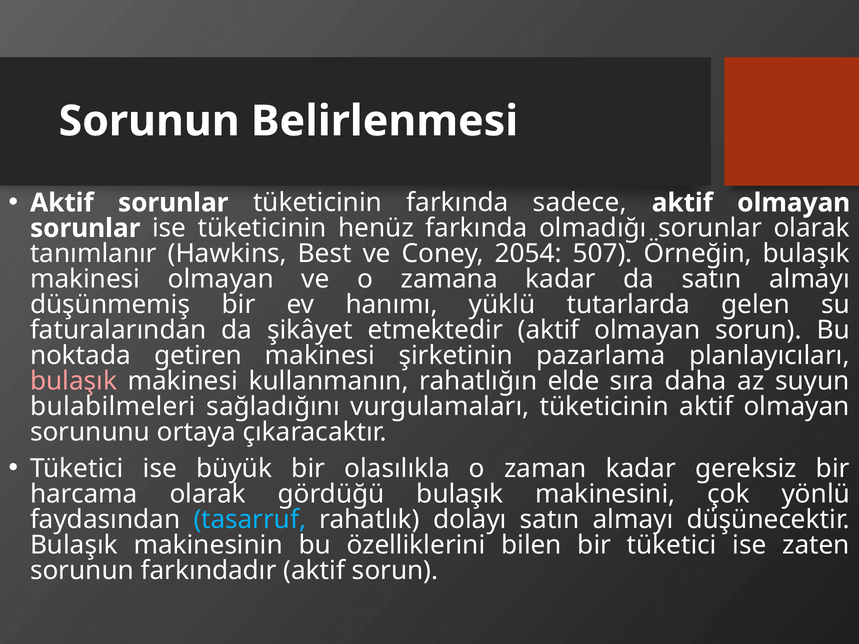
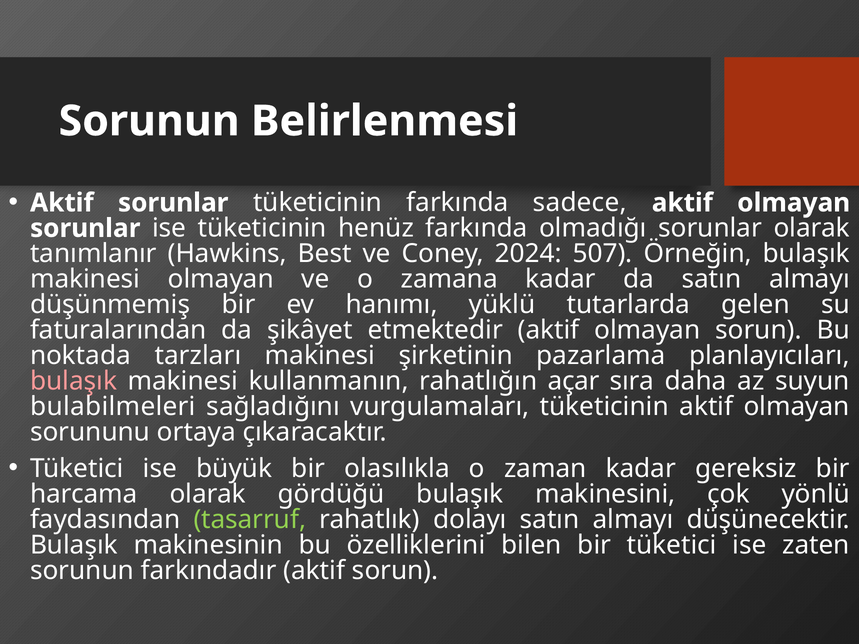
2054: 2054 -> 2024 (528, 254)
getiren: getiren -> tarzları (198, 356)
elde: elde -> açar (574, 381)
tasarruf colour: light blue -> light green (250, 520)
